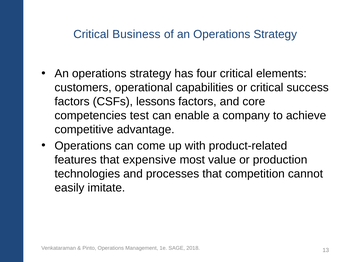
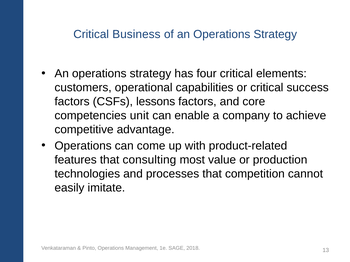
test: test -> unit (139, 116)
expensive: expensive -> consulting (149, 160)
